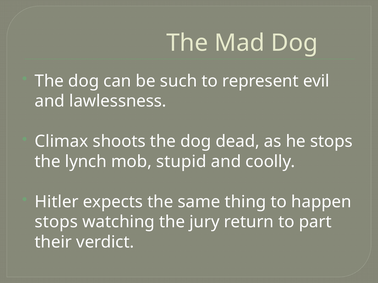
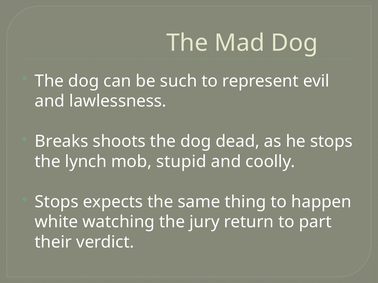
Climax: Climax -> Breaks (62, 142)
Hitler: Hitler -> Stops (57, 202)
stops: stops -> white (56, 222)
